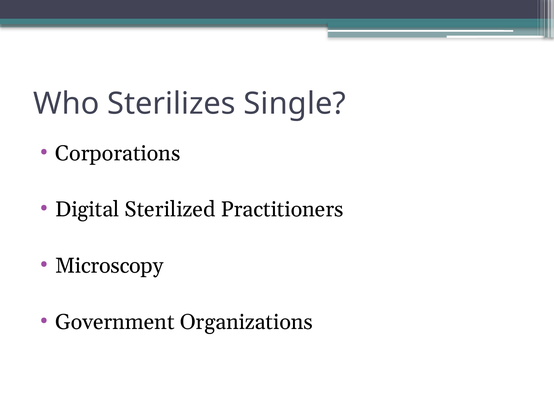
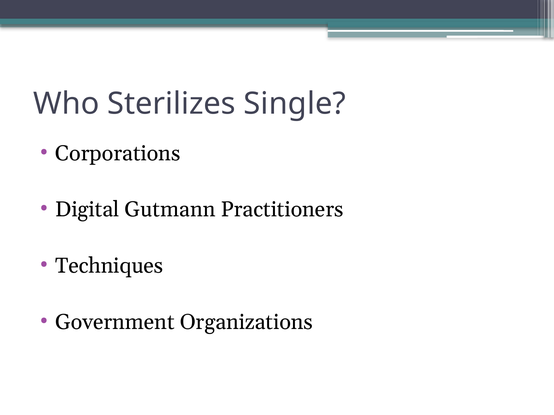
Sterilized: Sterilized -> Gutmann (170, 210)
Microscopy: Microscopy -> Techniques (109, 266)
